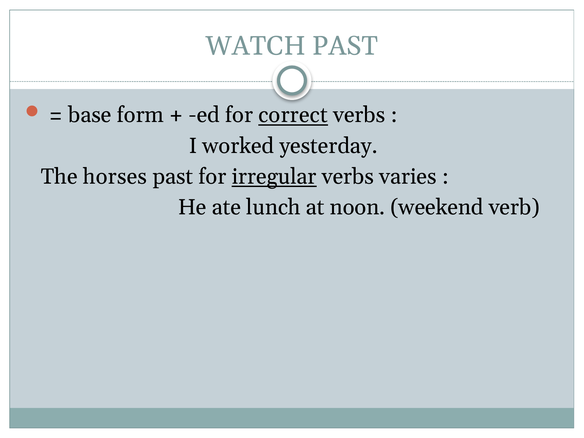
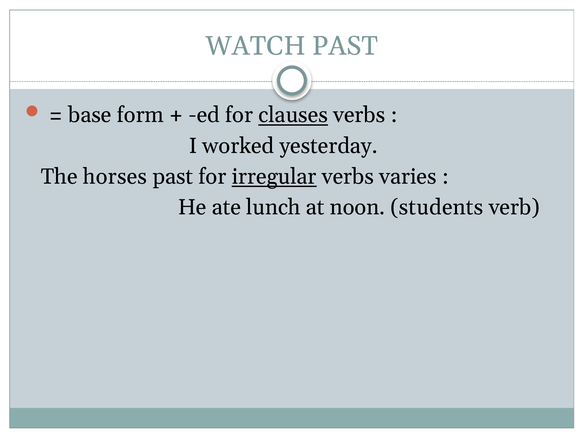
correct: correct -> clauses (293, 115)
weekend: weekend -> students (437, 207)
